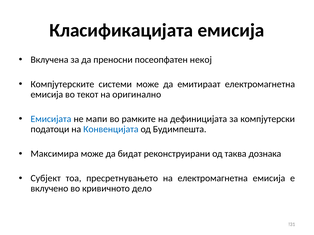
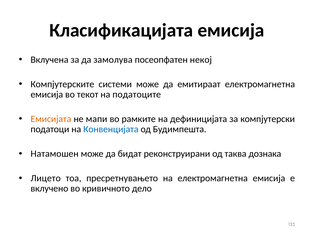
преносни: преносни -> замолува (113, 60)
оригинално: оригинално -> податоците (137, 95)
Емисијата colour: blue -> orange (51, 119)
Максимира: Максимира -> Натамошен (55, 154)
Субјект: Субјект -> Лицето (46, 179)
